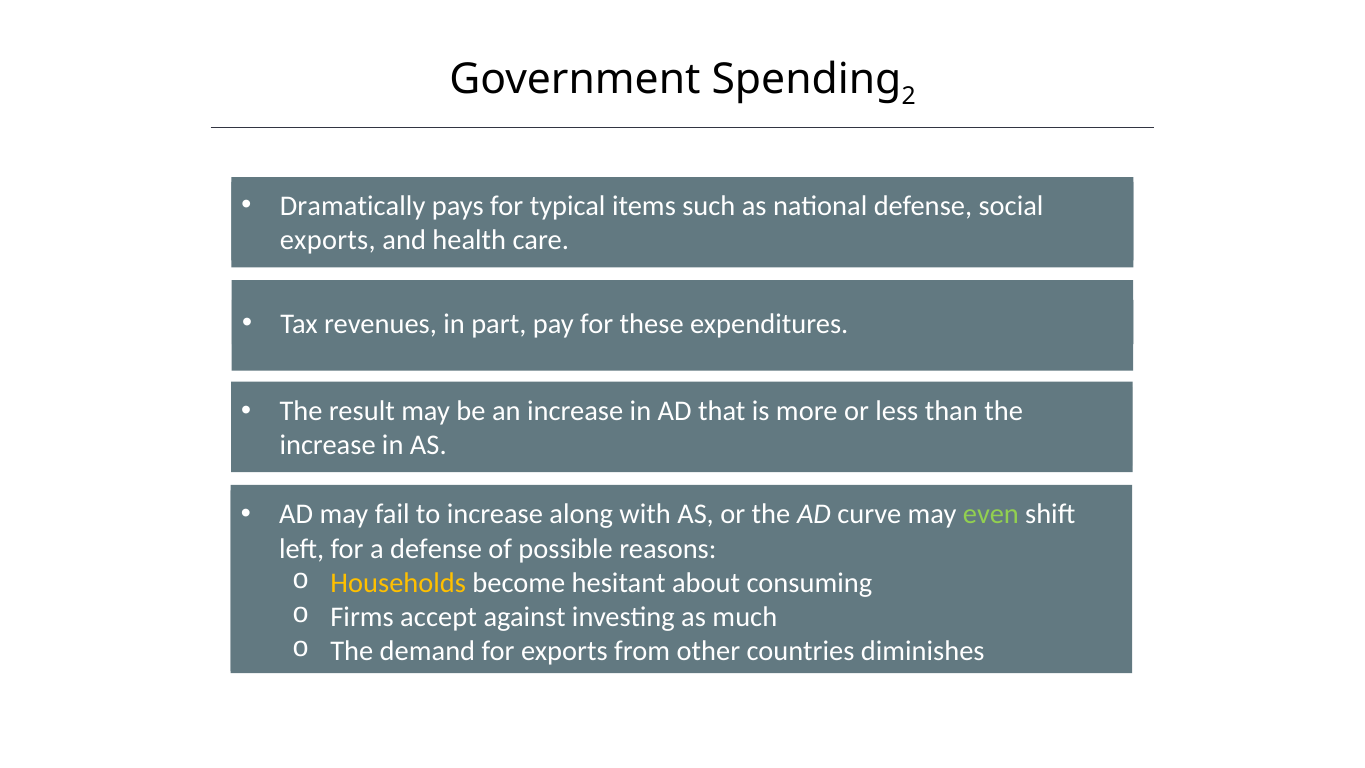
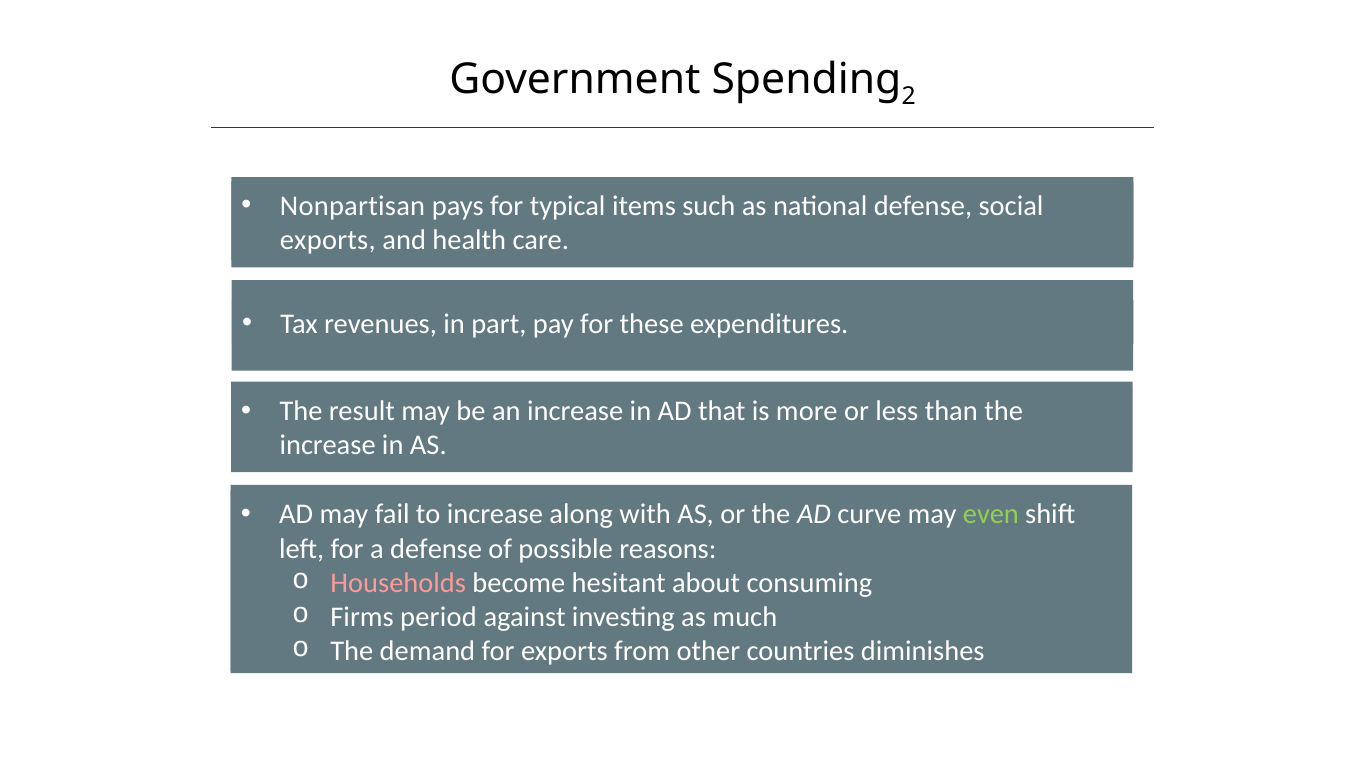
Dramatically: Dramatically -> Nonpartisan (353, 206)
Households colour: yellow -> pink (398, 583)
accept: accept -> period (438, 617)
